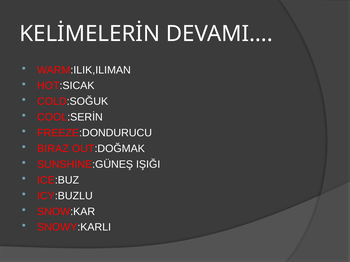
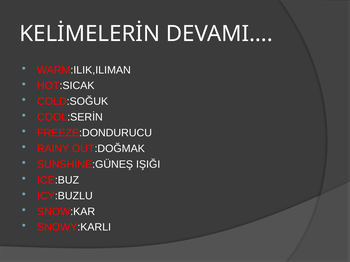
BIRAZ: BIRAZ -> RAINY (53, 149)
